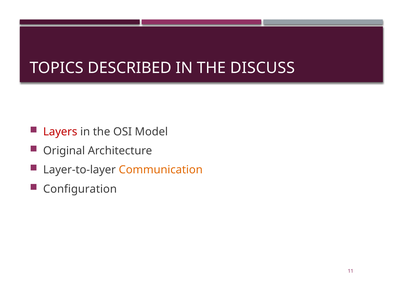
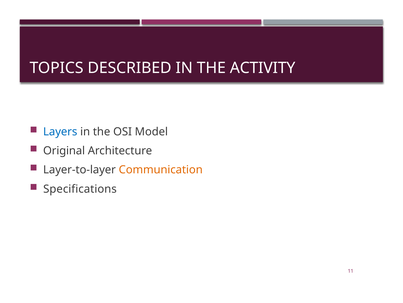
DISCUSS: DISCUSS -> ACTIVITY (263, 68)
Layers colour: red -> blue (60, 131)
Configuration: Configuration -> Specifications (80, 189)
